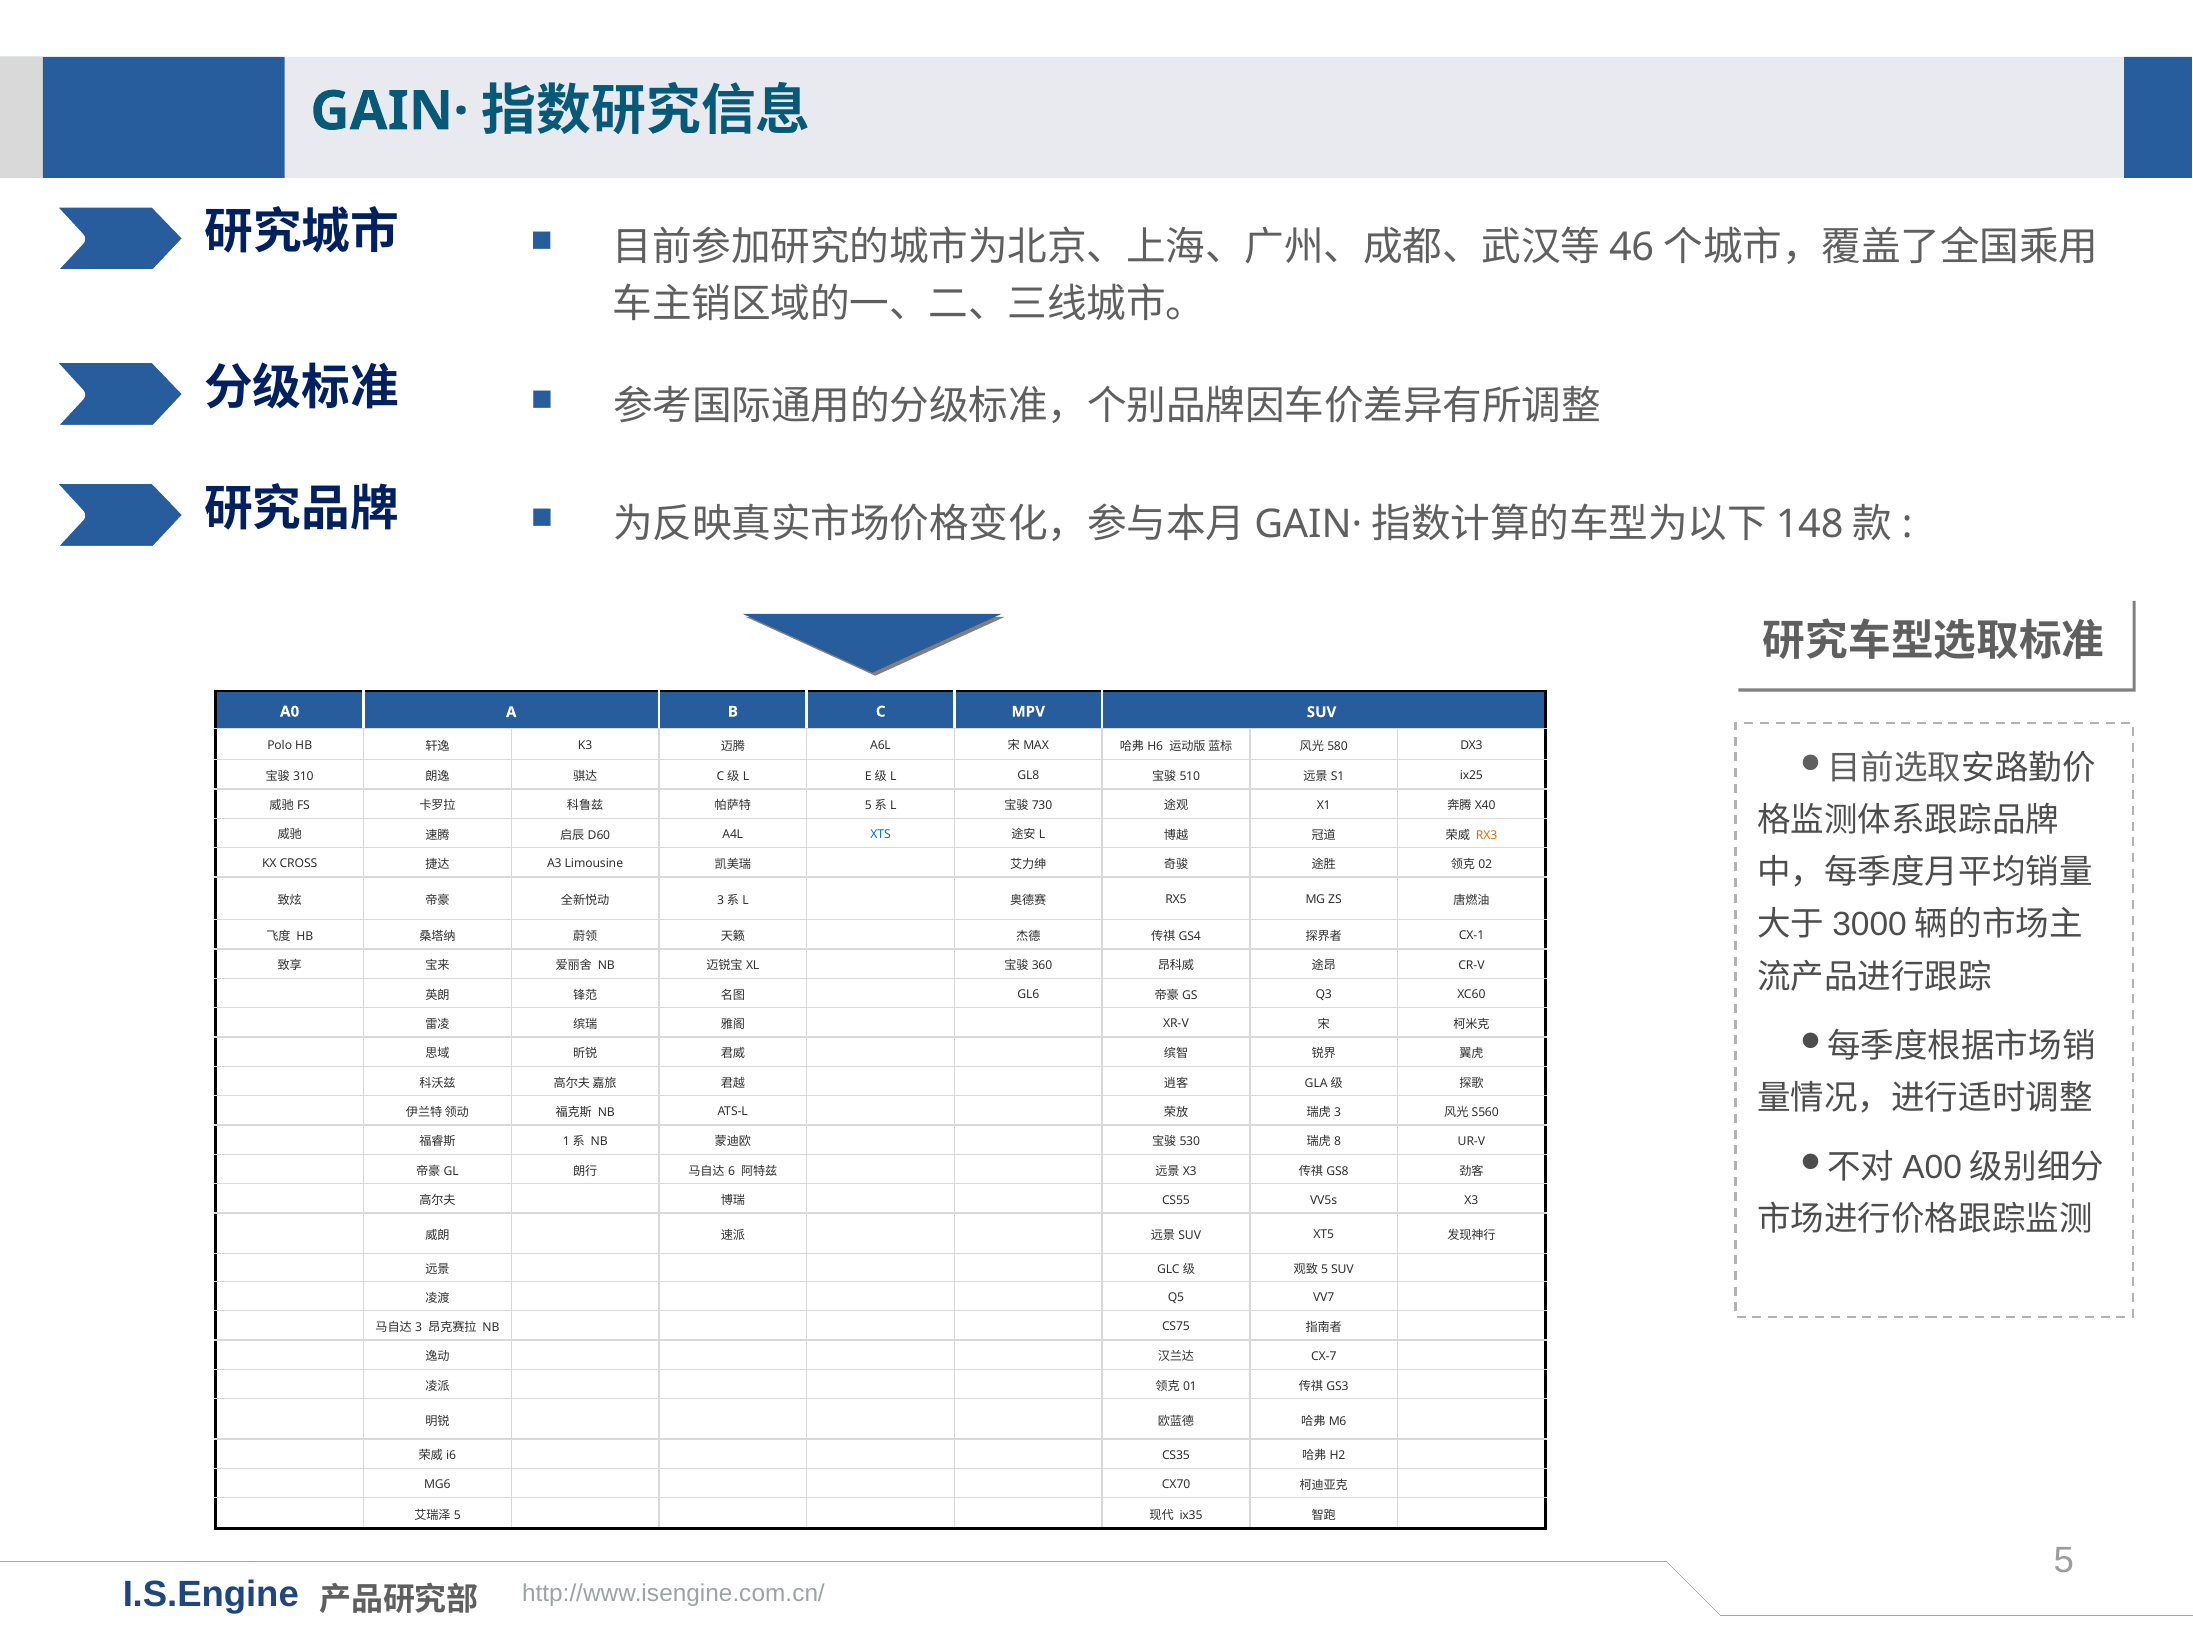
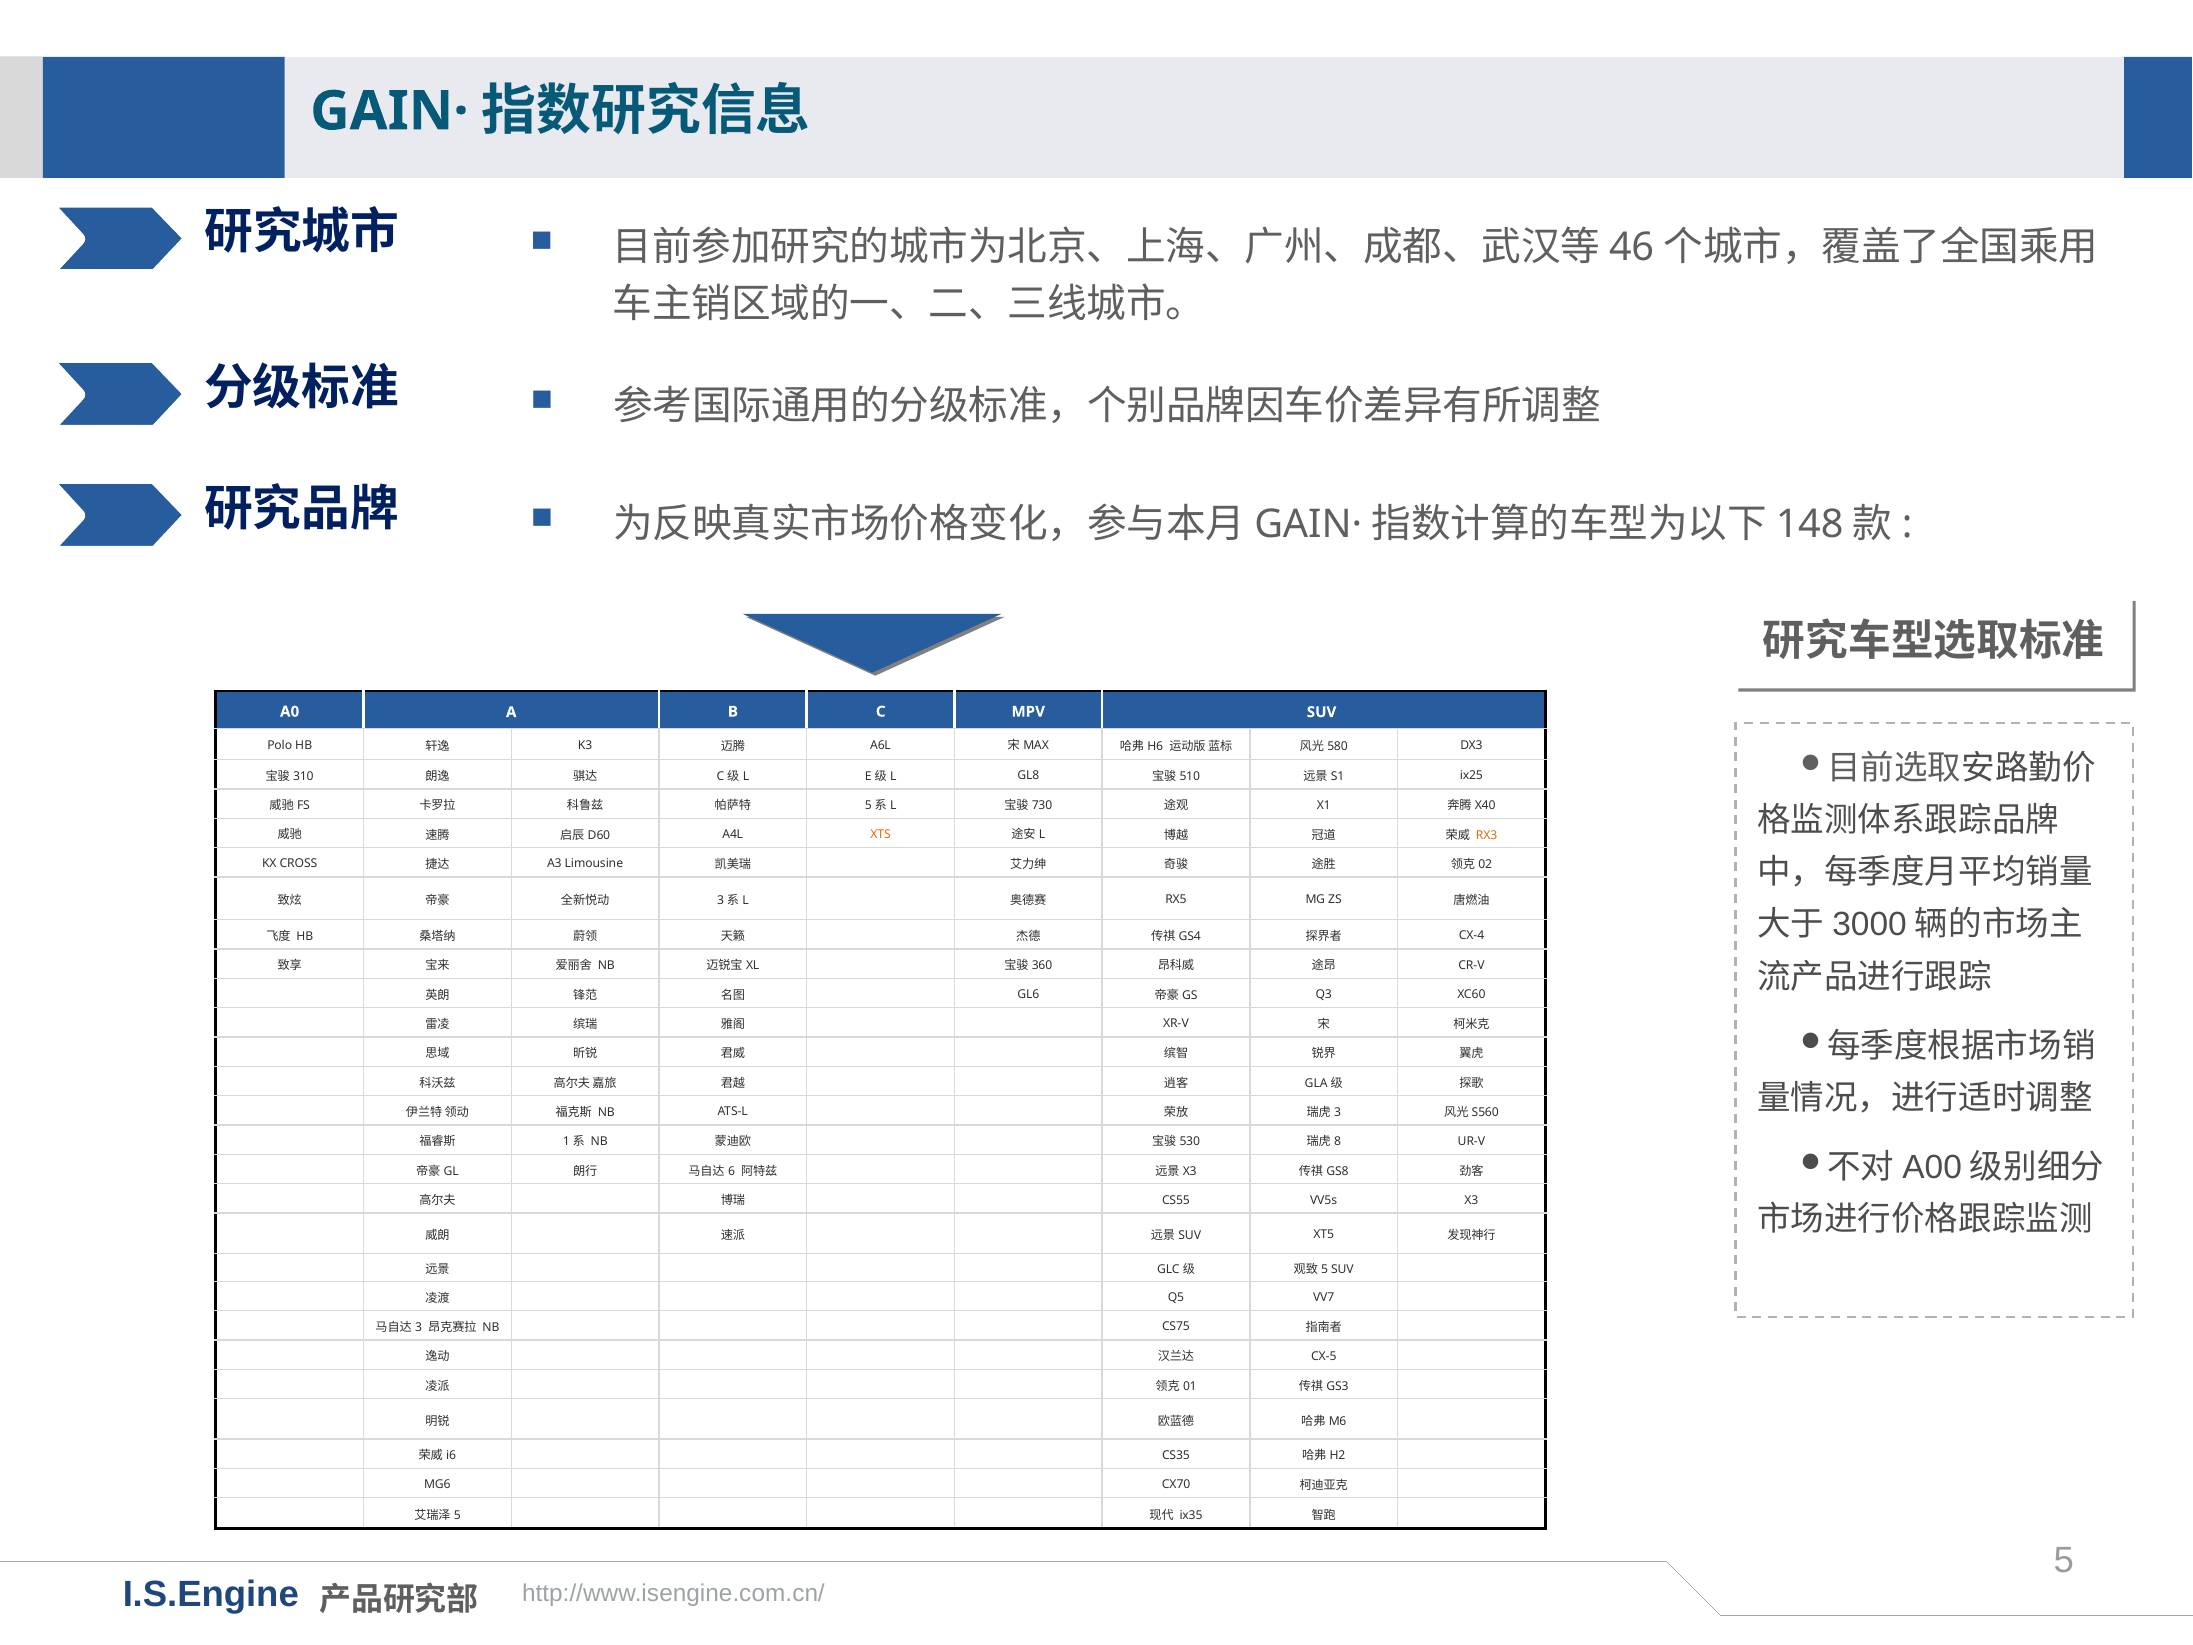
XTS colour: blue -> orange (881, 834)
CX-1: CX-1 -> CX-4 (1472, 936)
CX-7: CX-7 -> CX-5 (1324, 1356)
